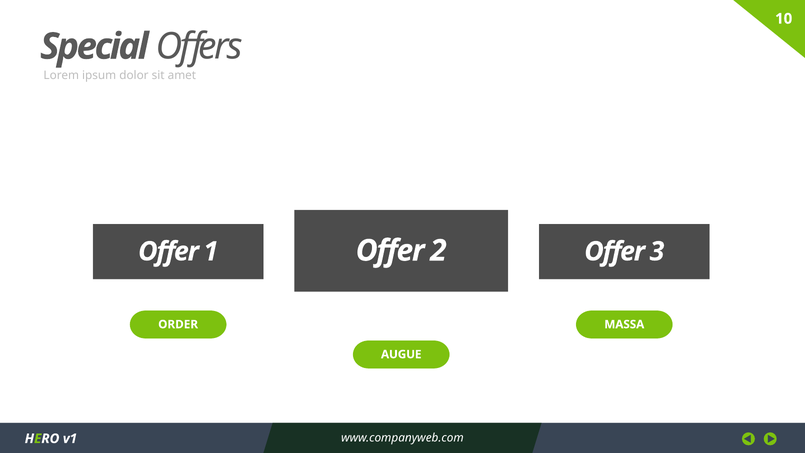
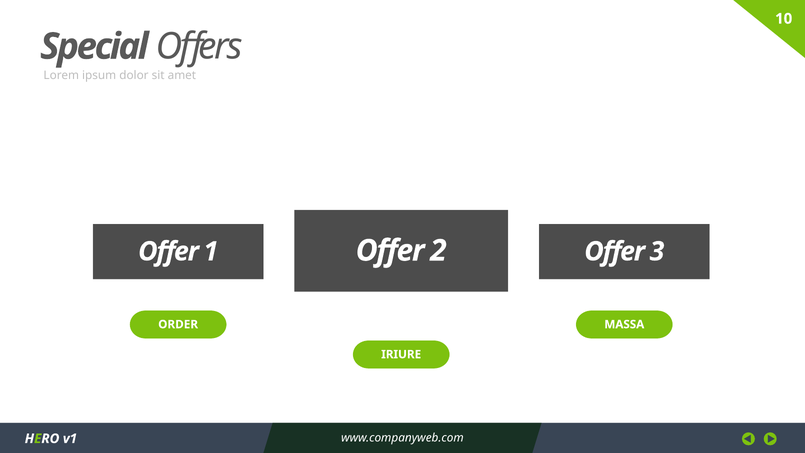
AUGUE: AUGUE -> IRIURE (401, 354)
